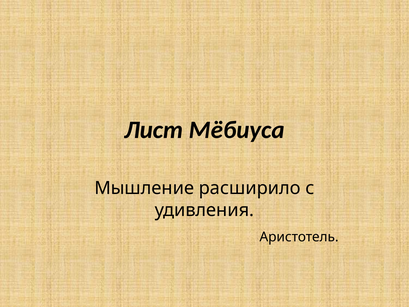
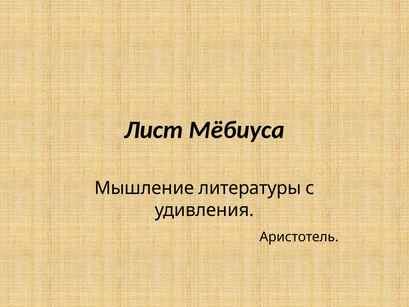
расширило: расширило -> литературы (250, 188)
